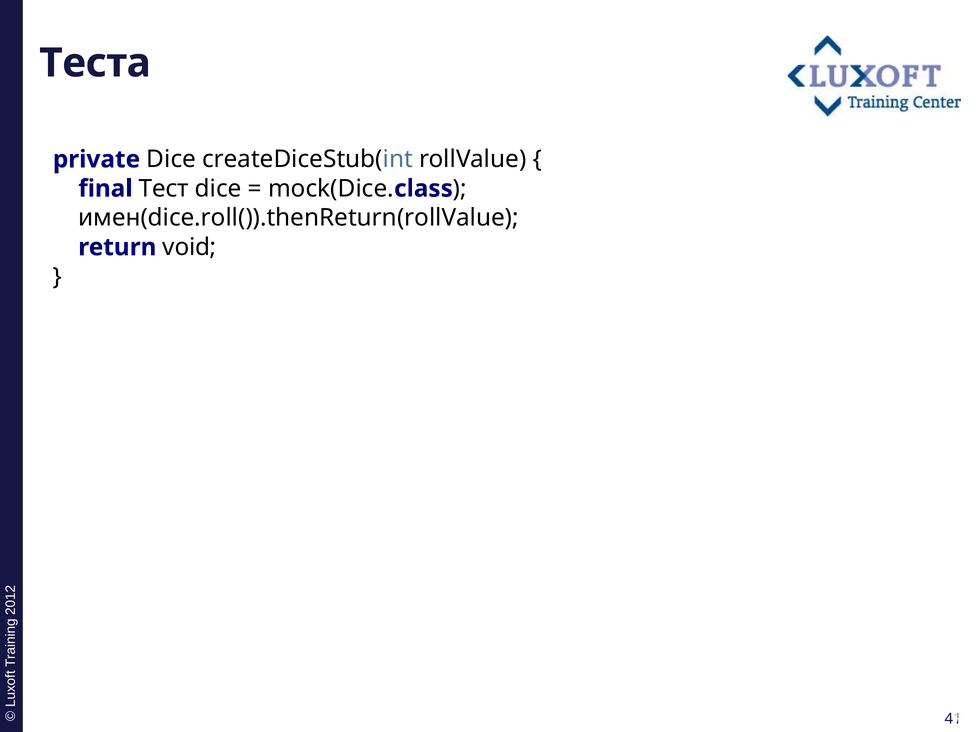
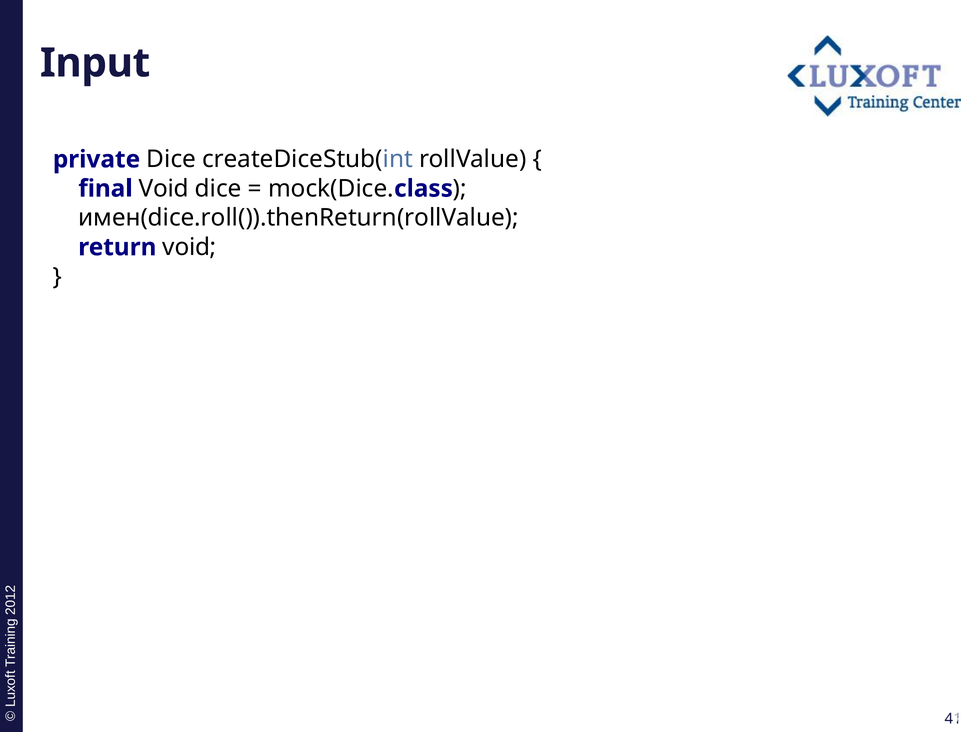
Теста: Теста -> Input (95, 63)
final Тест: Тест -> Void (164, 189)
